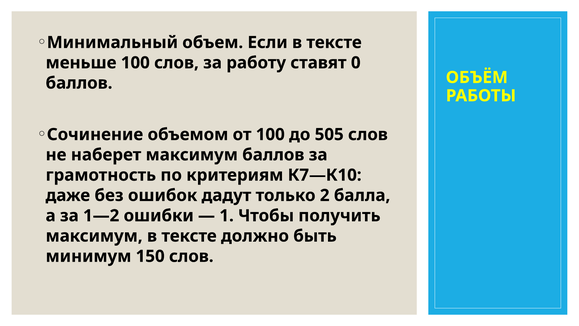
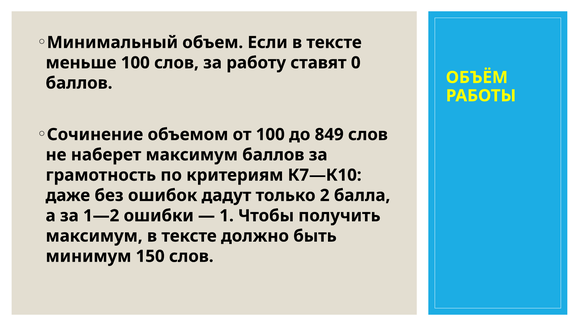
505: 505 -> 849 (329, 134)
